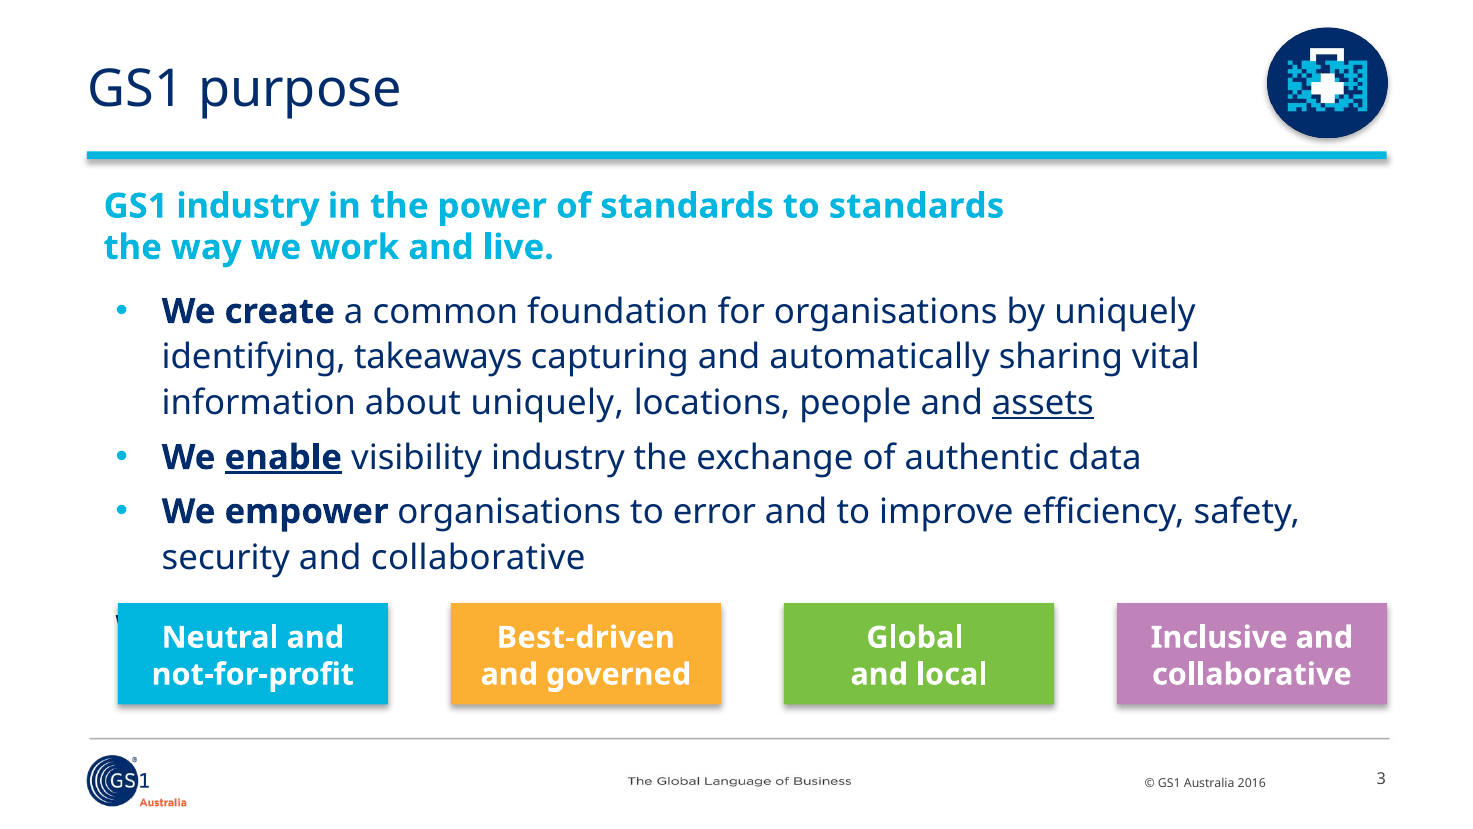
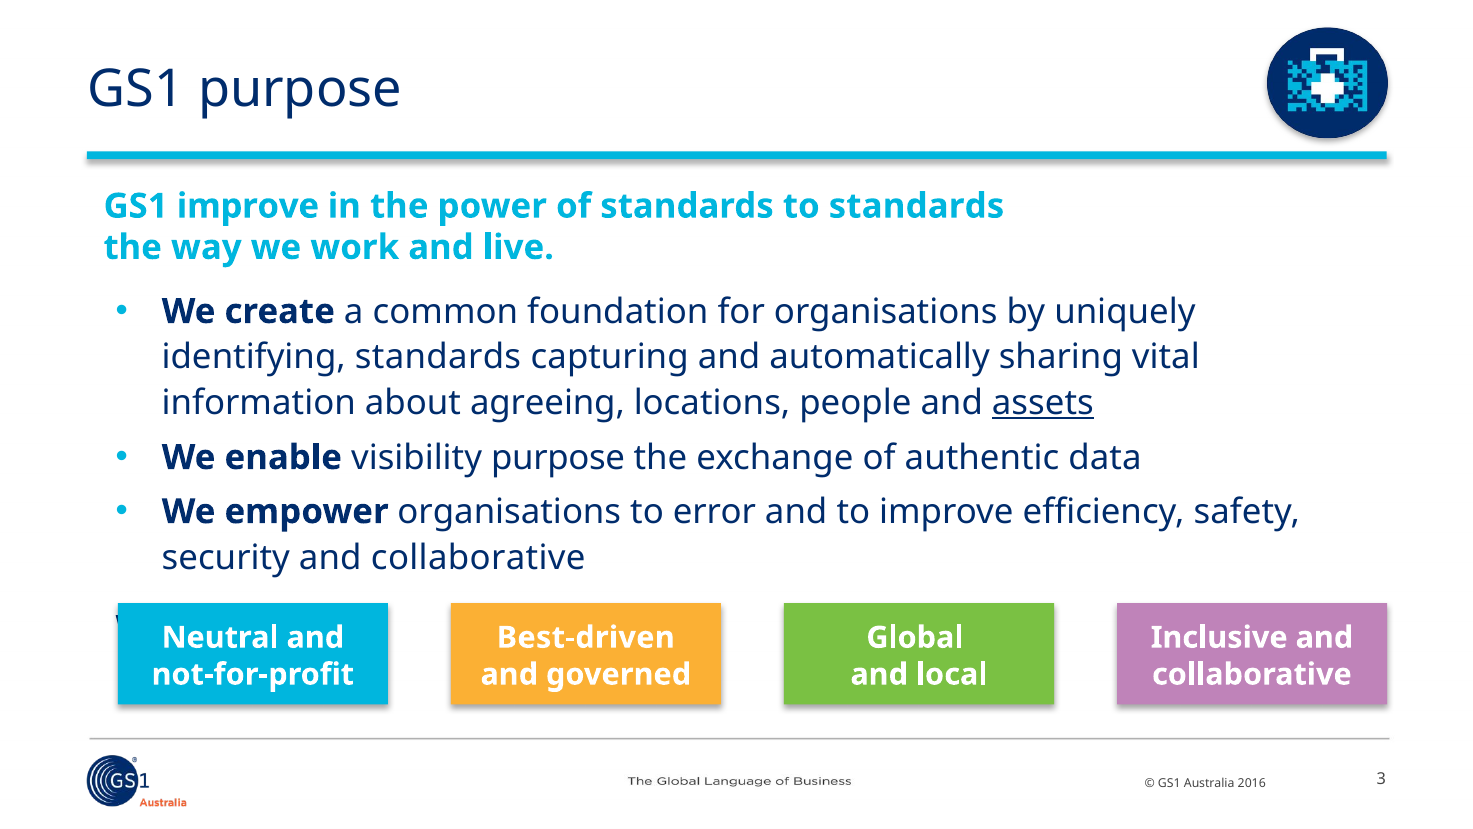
GS1 industry: industry -> improve (248, 206)
identifying takeaways: takeaways -> standards (438, 357)
about uniquely: uniquely -> agreeing (547, 403)
enable underline: present -> none (283, 457)
visibility industry: industry -> purpose (558, 457)
